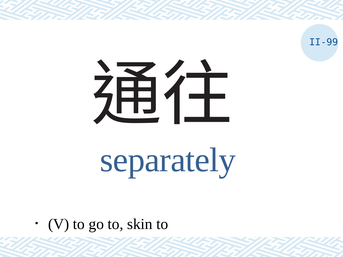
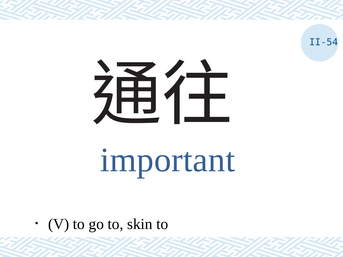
II-99: II-99 -> II-54 (324, 42)
separately: separately -> important (168, 160)
